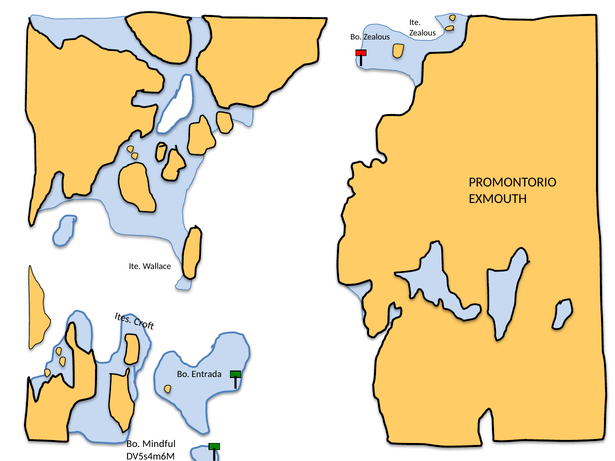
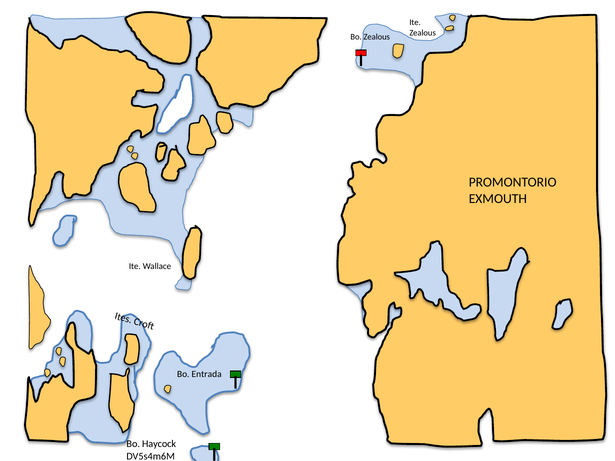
Mindful: Mindful -> Haycock (159, 444)
